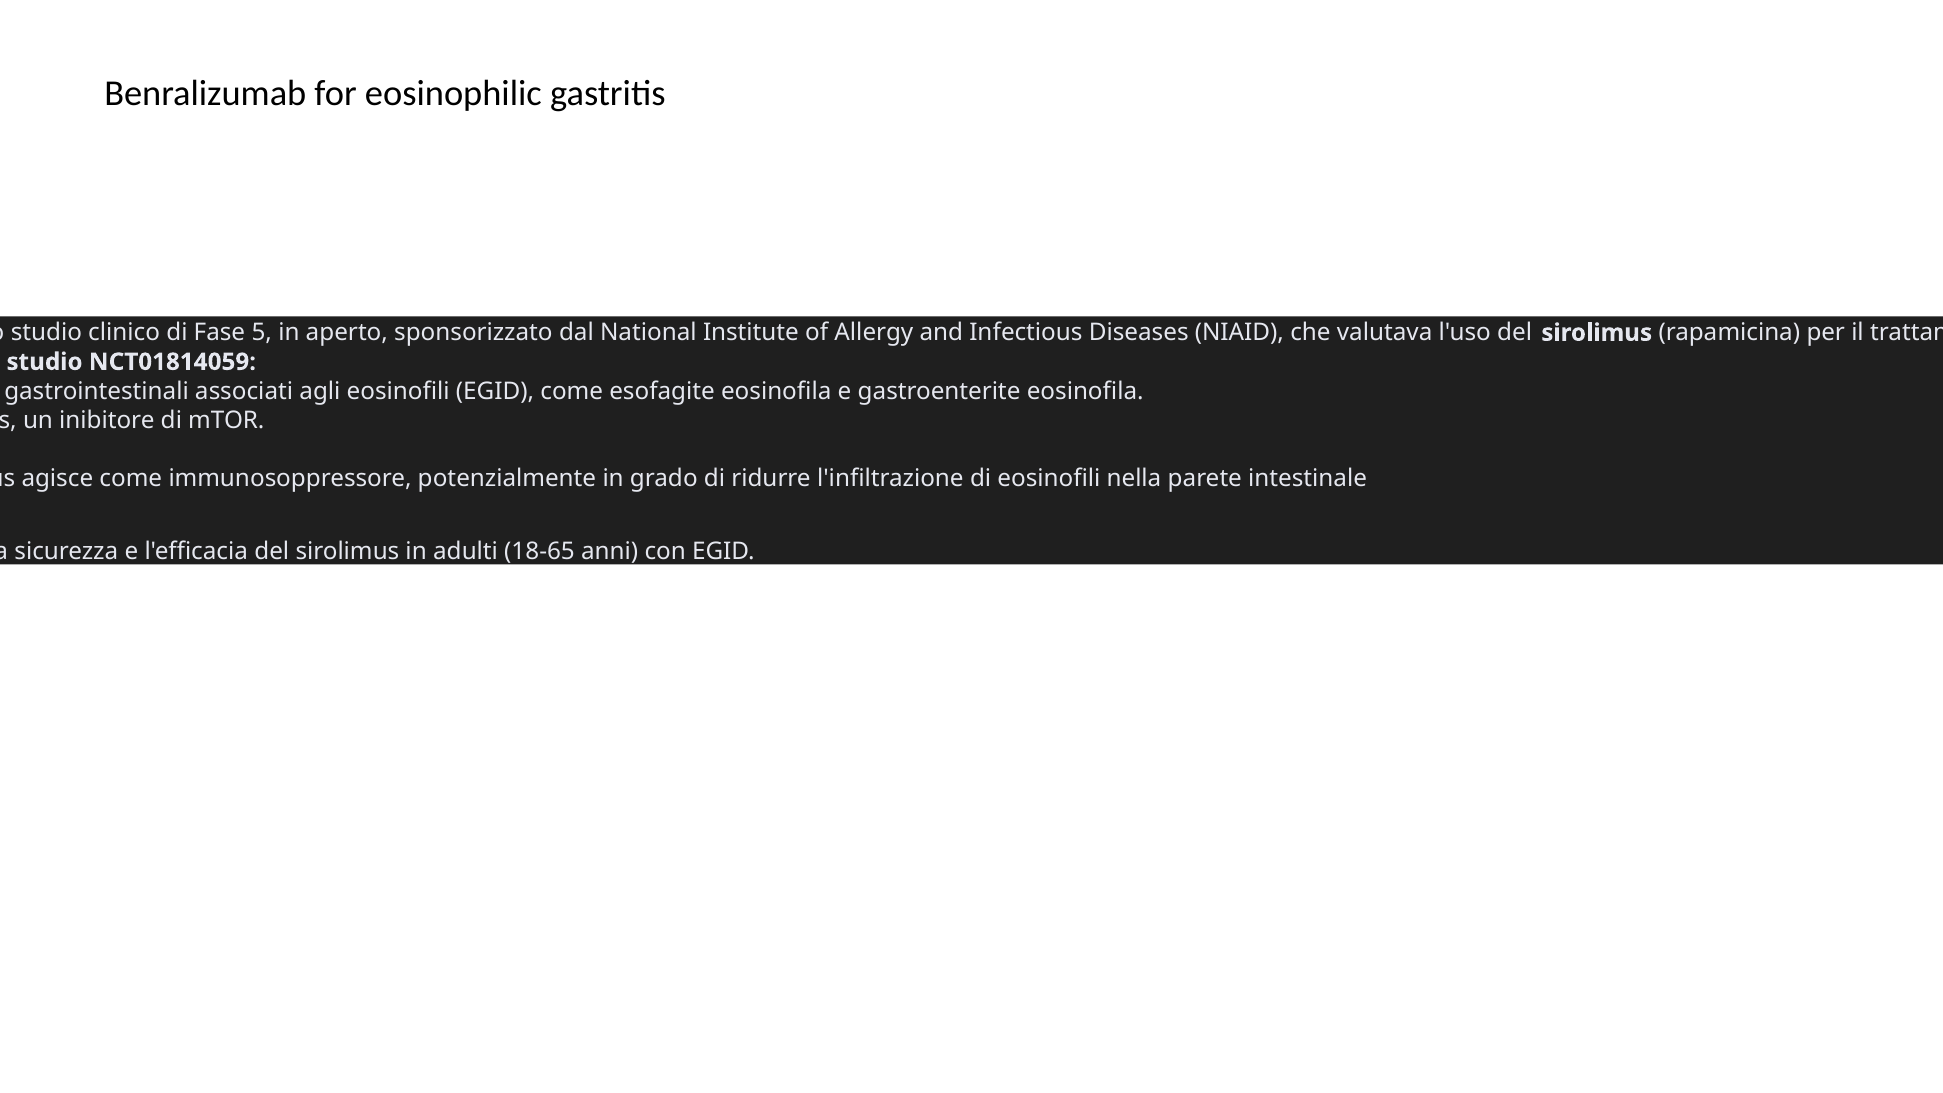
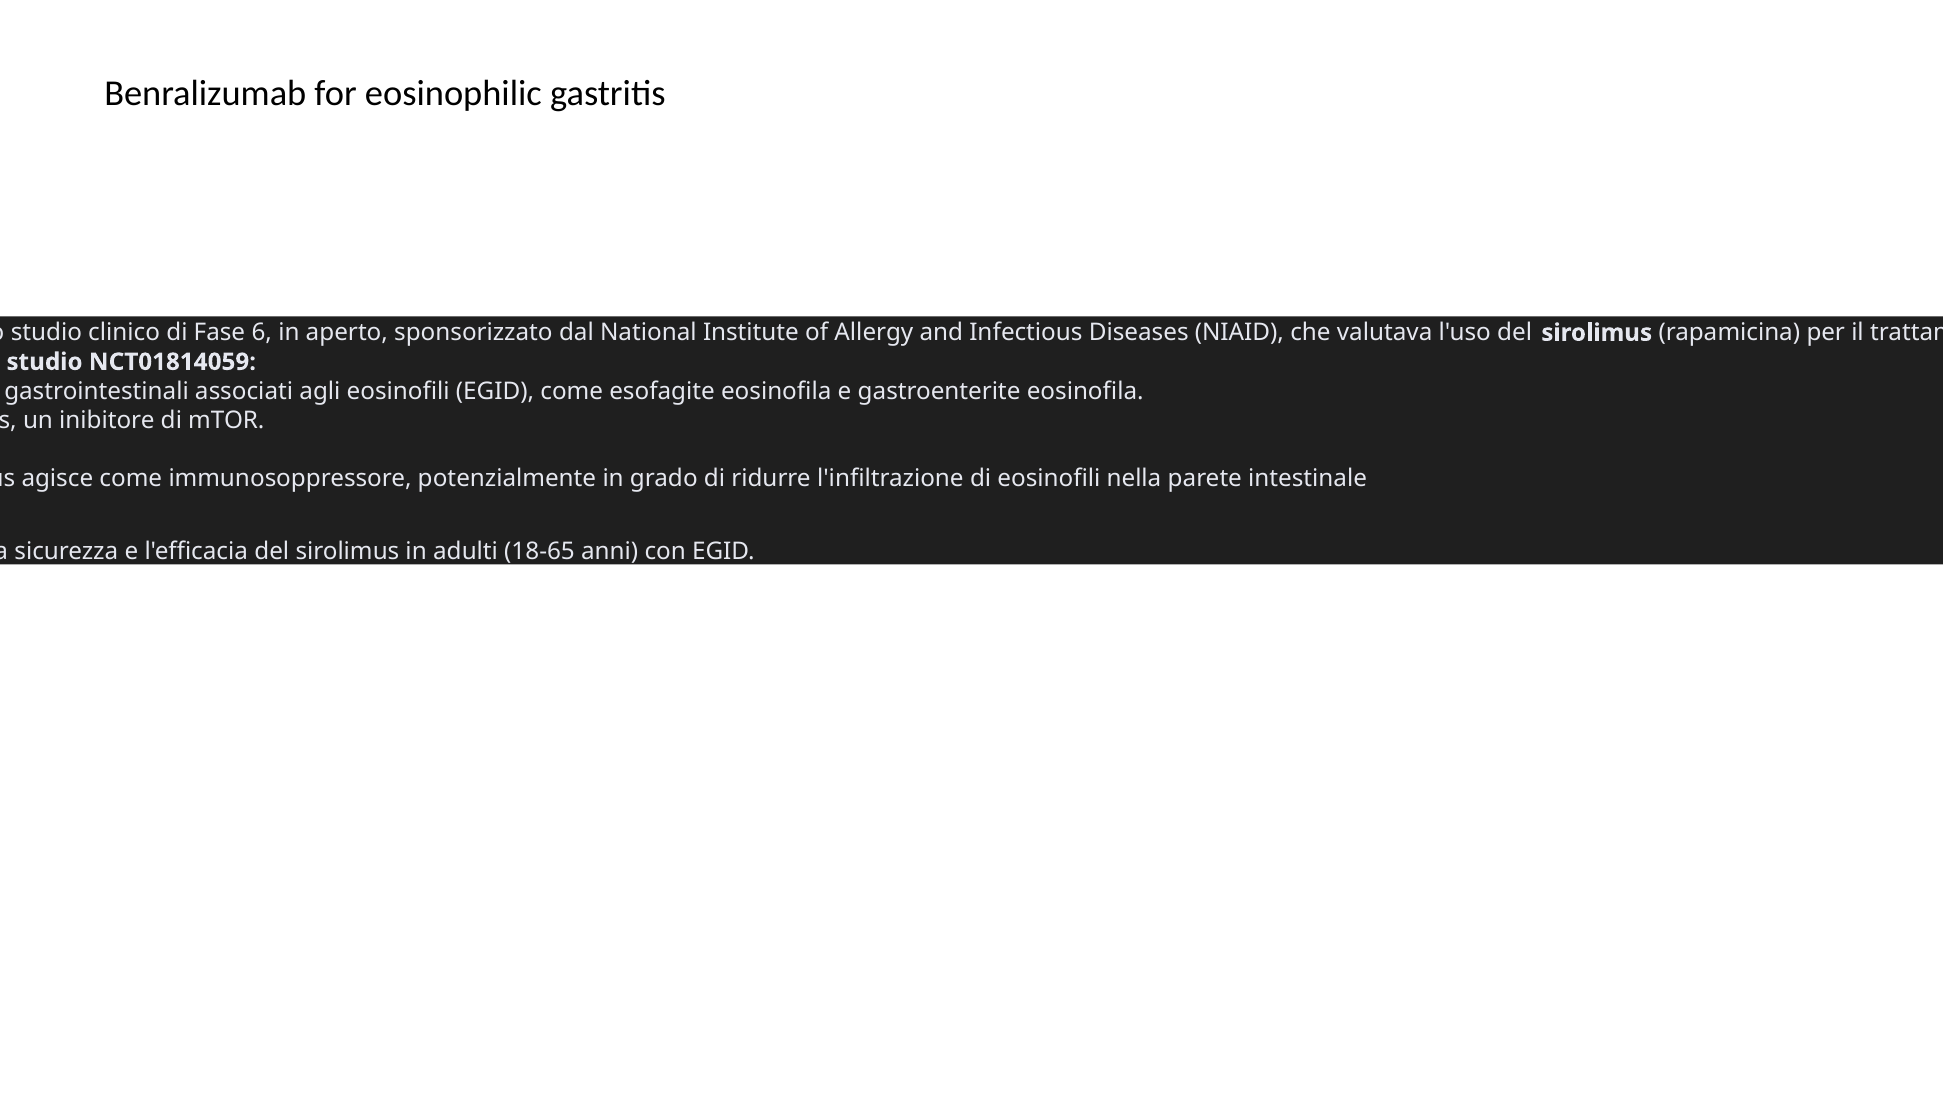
5: 5 -> 6 (262, 333)
